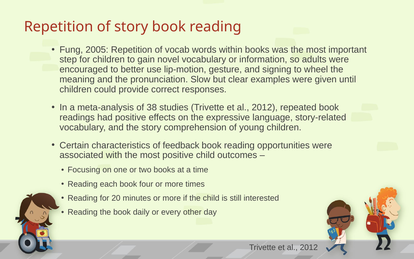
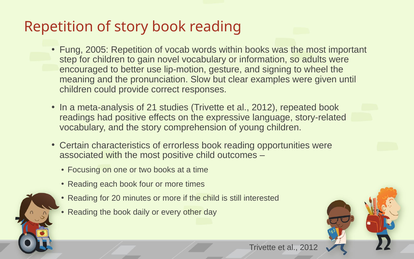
38: 38 -> 21 (152, 107)
feedback: feedback -> errorless (181, 145)
